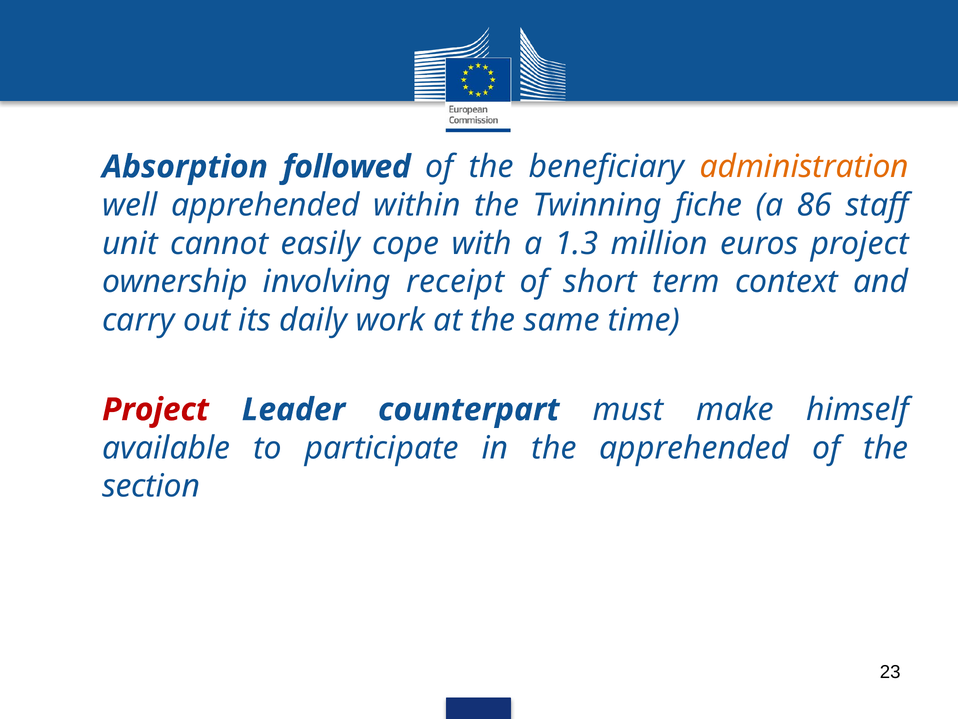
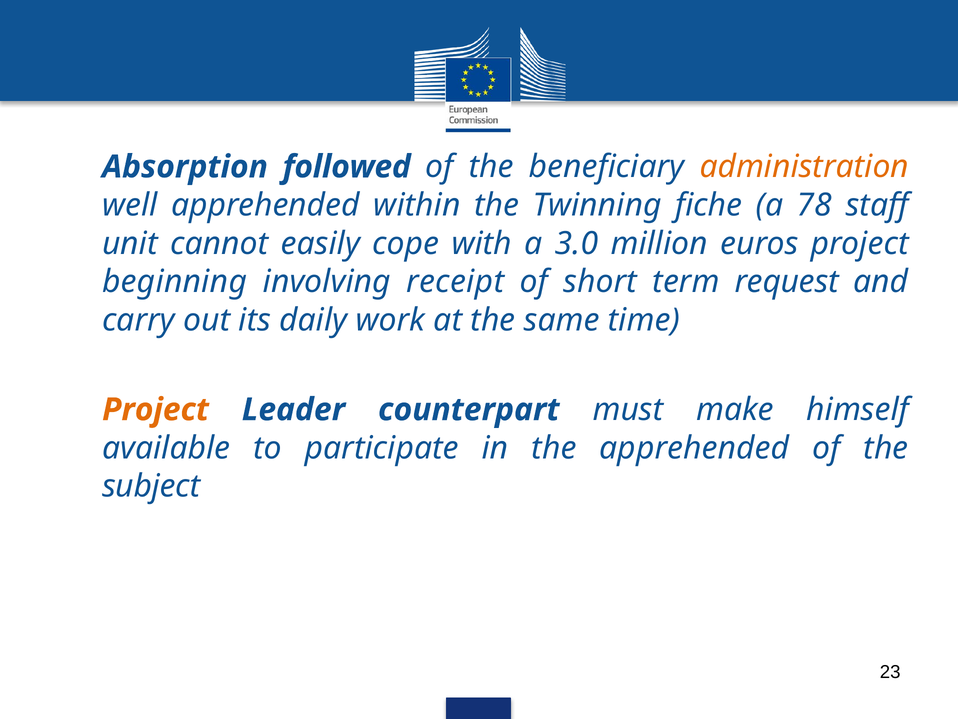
86: 86 -> 78 (814, 205)
1.3: 1.3 -> 3.0 (576, 243)
ownership: ownership -> beginning (175, 282)
context: context -> request (787, 282)
Project colour: red -> orange (155, 409)
section: section -> subject (151, 486)
